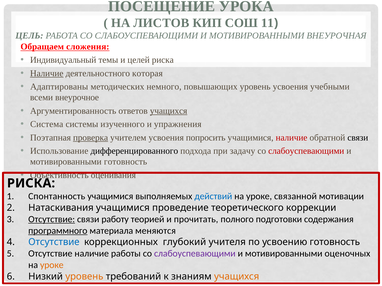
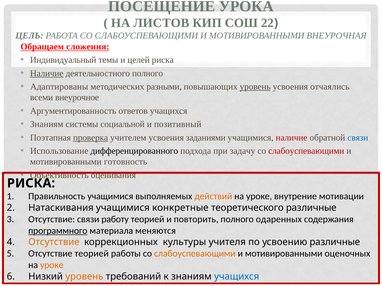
11: 11 -> 22 (267, 23)
деятельностного которая: которая -> полного (148, 73)
немного: немного -> разными (164, 87)
уровень underline: none -> present (255, 87)
учебными: учебными -> отчаялись (330, 87)
учащихся underline: present -> none (169, 111)
Система: Система -> Знаниям (47, 124)
изученного: изученного -> социальной (123, 124)
упражнения: упражнения -> позитивный (178, 124)
попросить: попросить -> заданиями (206, 138)
связи colour: black -> blue (358, 138)
Спонтанность: Спонтанность -> Правильность (57, 197)
действий colour: blue -> orange (213, 197)
связанной: связанной -> внутрение (295, 197)
проведение: проведение -> конкретные (180, 208)
теоретического коррекции: коррекции -> различные (311, 208)
Отсутствие underline: present -> none (52, 220)
прочитать: прочитать -> повторить (196, 220)
подготовки: подготовки -> одаренных (279, 220)
Отсутствие colour: blue -> orange (54, 243)
глубокий: глубокий -> культуры (184, 243)
усвоению готовность: готовность -> различные (335, 243)
Отсутствие наличие: наличие -> теорией (92, 254)
слабоуспевающими colour: purple -> orange (195, 254)
учащихся colour: orange -> blue (237, 277)
